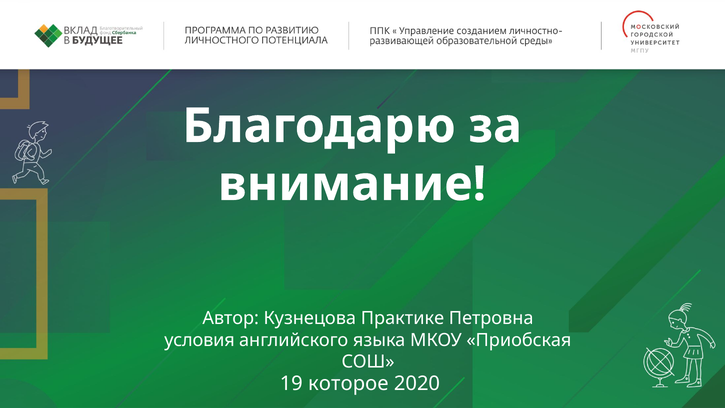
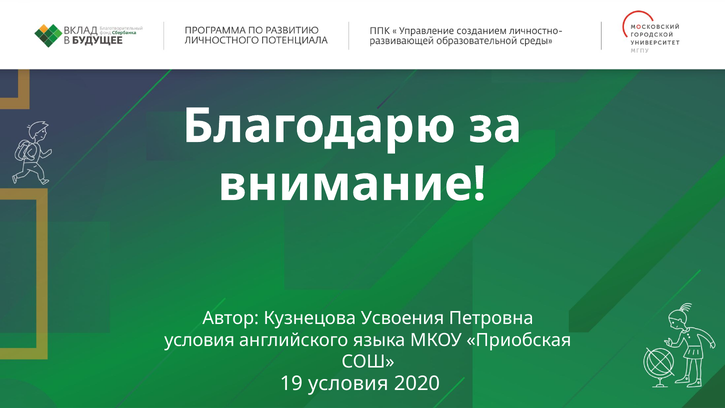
Практике: Практике -> Усвоения (403, 318)
19 которое: которое -> условия (348, 384)
